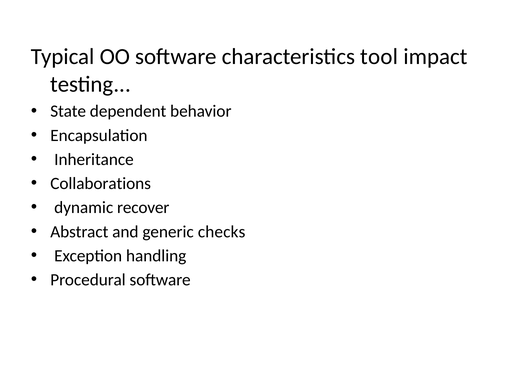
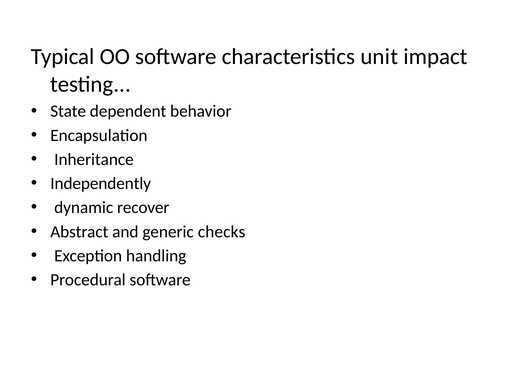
tool: tool -> unit (379, 57)
Collaborations: Collaborations -> Independently (101, 184)
